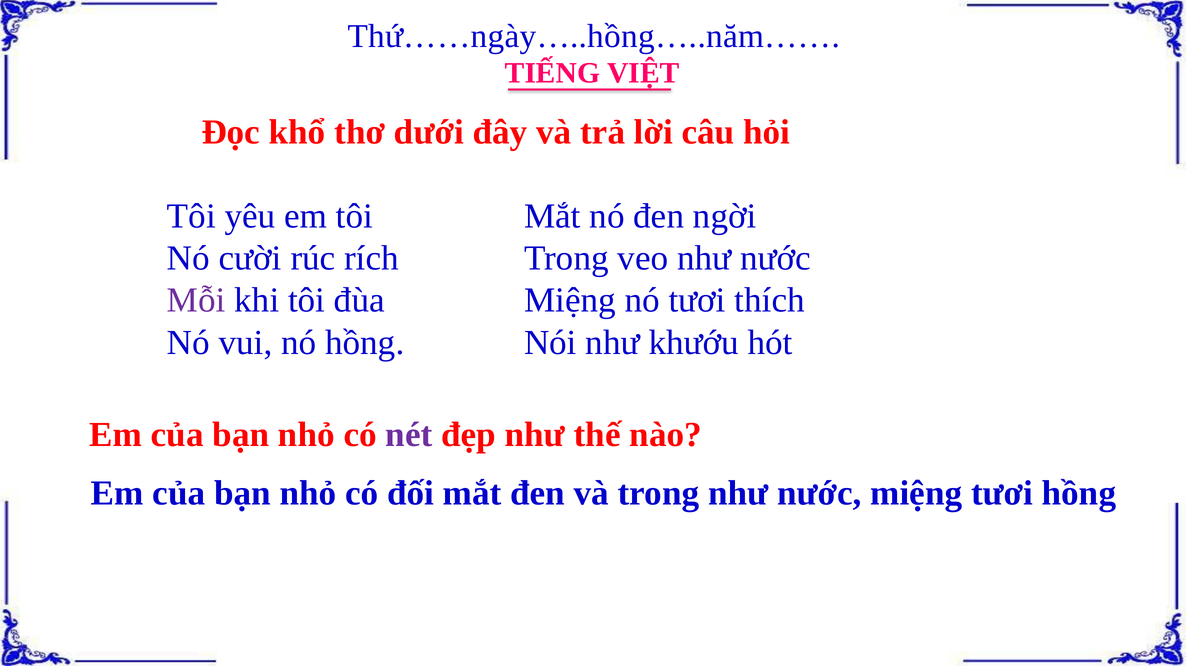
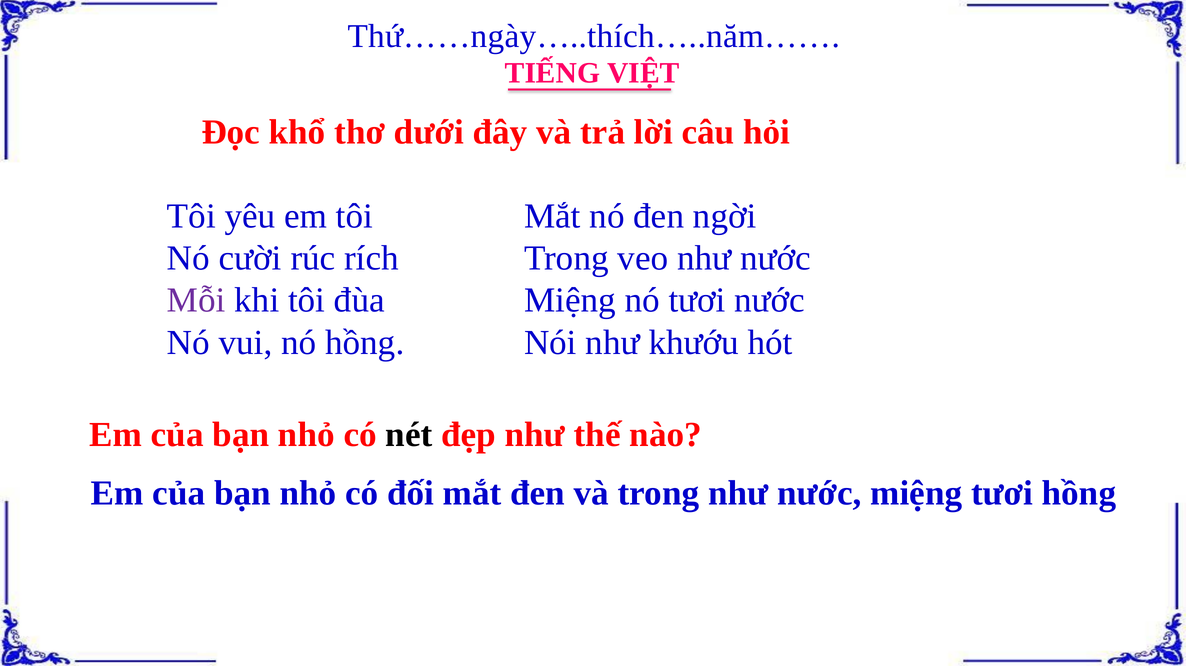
Thứ……ngày…..hồng…..năm……: Thứ……ngày…..hồng…..năm…… -> Thứ……ngày…..thích…..năm…… (594, 36)
tươi thích: thích -> nước (770, 301)
nét colour: purple -> black (409, 435)
